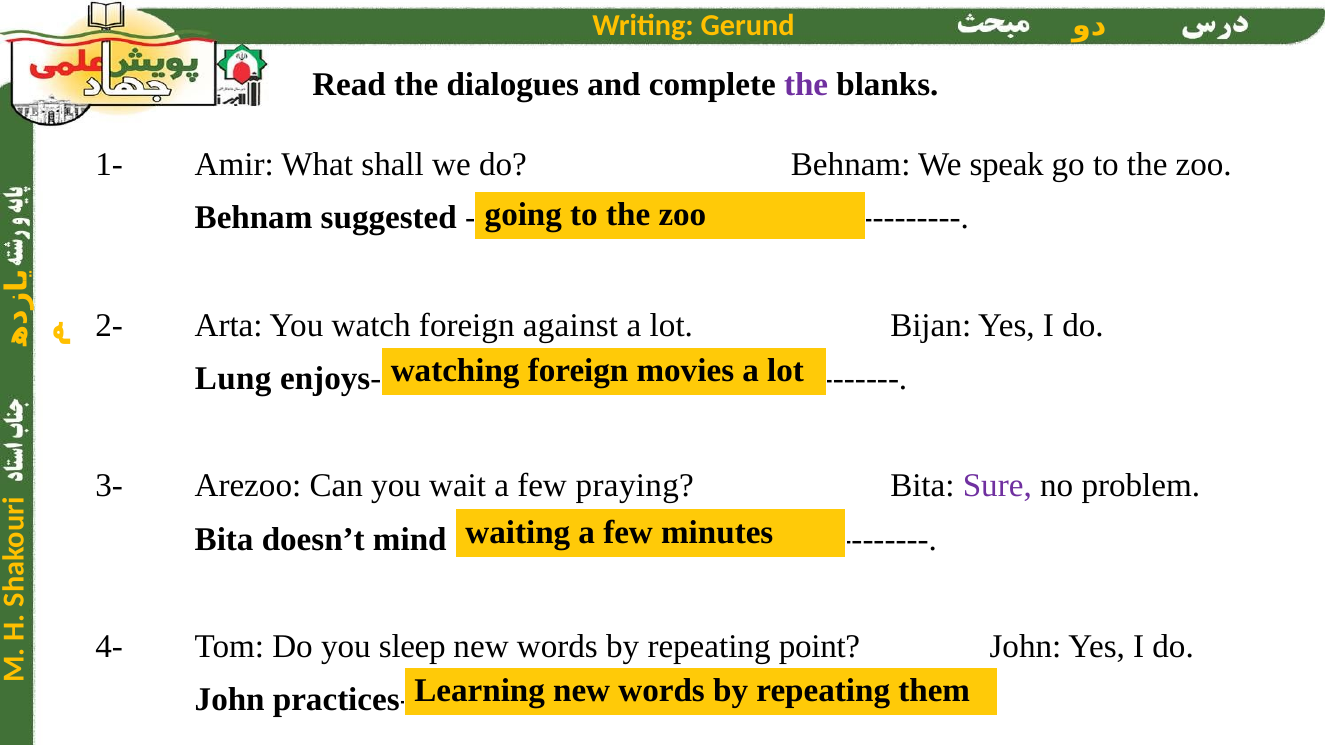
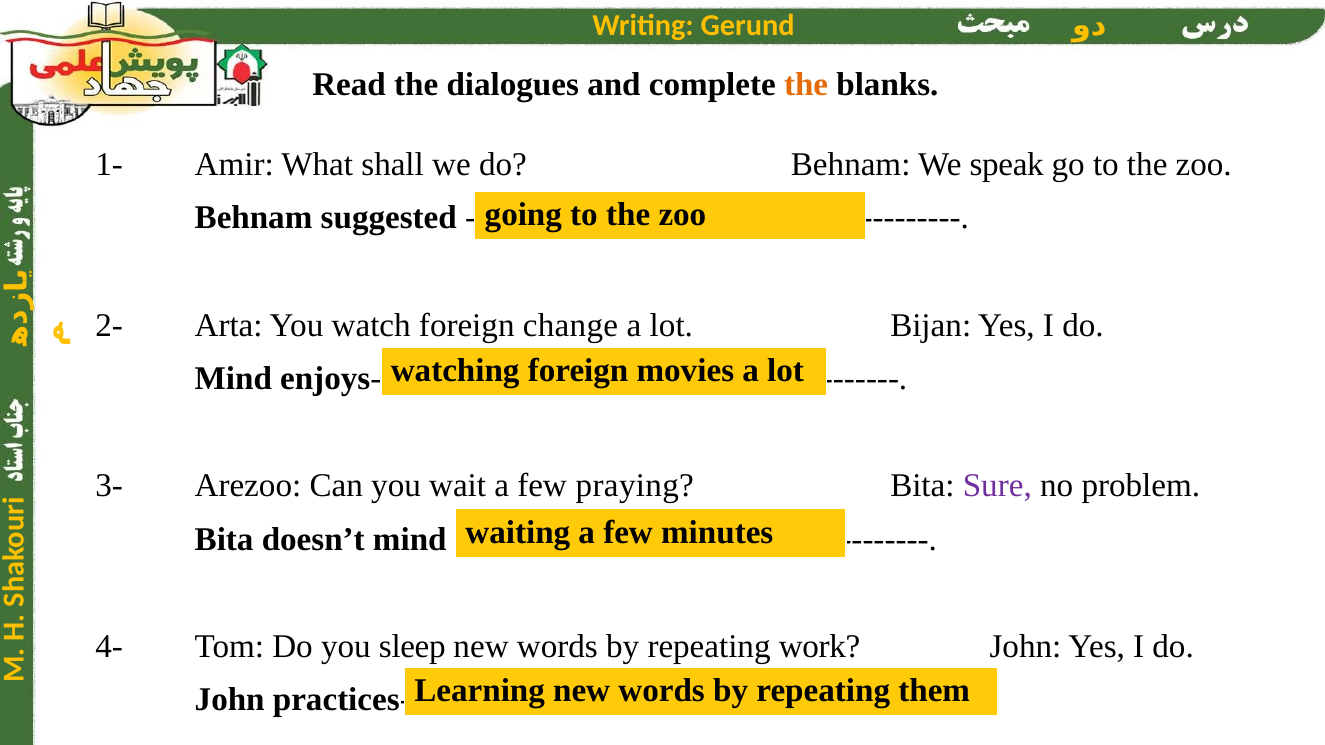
the colour: purple -> orange (806, 85)
against: against -> change (571, 325)
Lung: Lung -> Mind (233, 379)
point: point -> work (819, 647)
